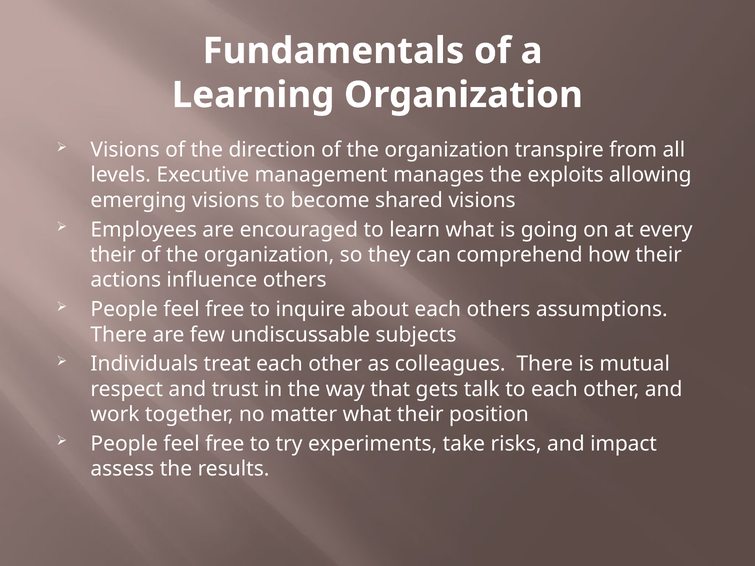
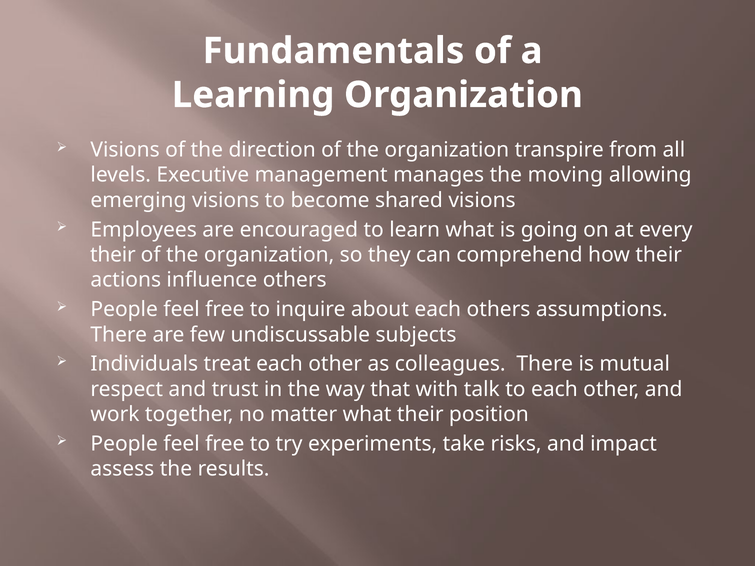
exploits: exploits -> moving (565, 175)
gets: gets -> with (437, 389)
